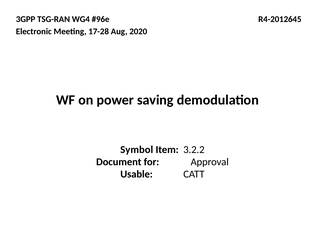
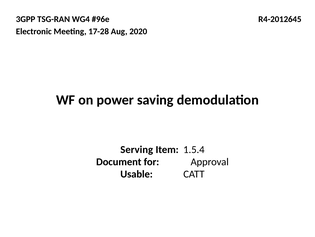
Symbol: Symbol -> Serving (137, 149)
3.2.2: 3.2.2 -> 1.5.4 (194, 149)
